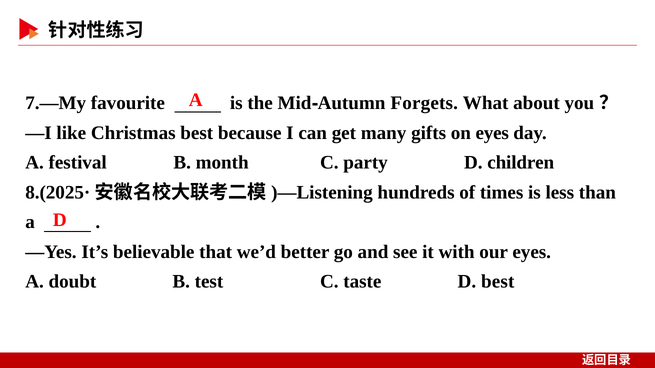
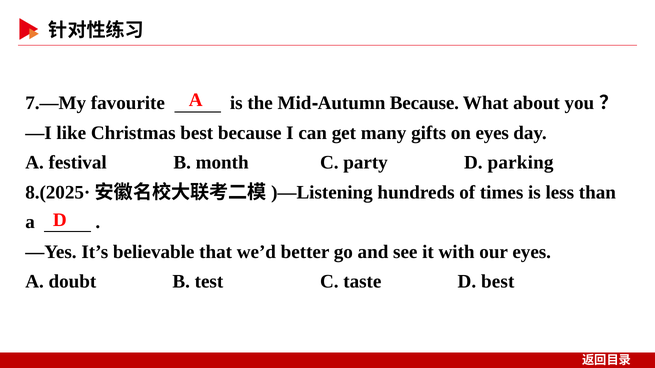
Forgets: Forgets -> Because (424, 103)
children: children -> parking (521, 163)
